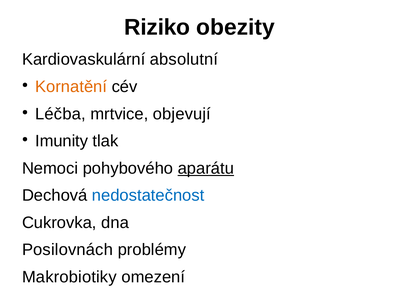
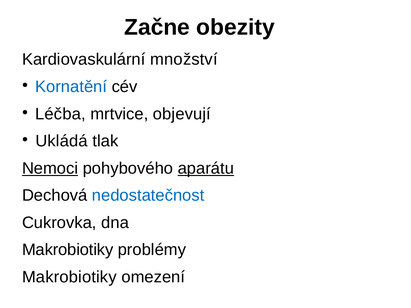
Riziko: Riziko -> Začne (157, 27)
absolutní: absolutní -> množství (184, 60)
Kornatění colour: orange -> blue (71, 87)
Imunity: Imunity -> Ukládá (62, 141)
Nemoci underline: none -> present (50, 168)
Posilovnách: Posilovnách -> Makrobiotiky (68, 250)
